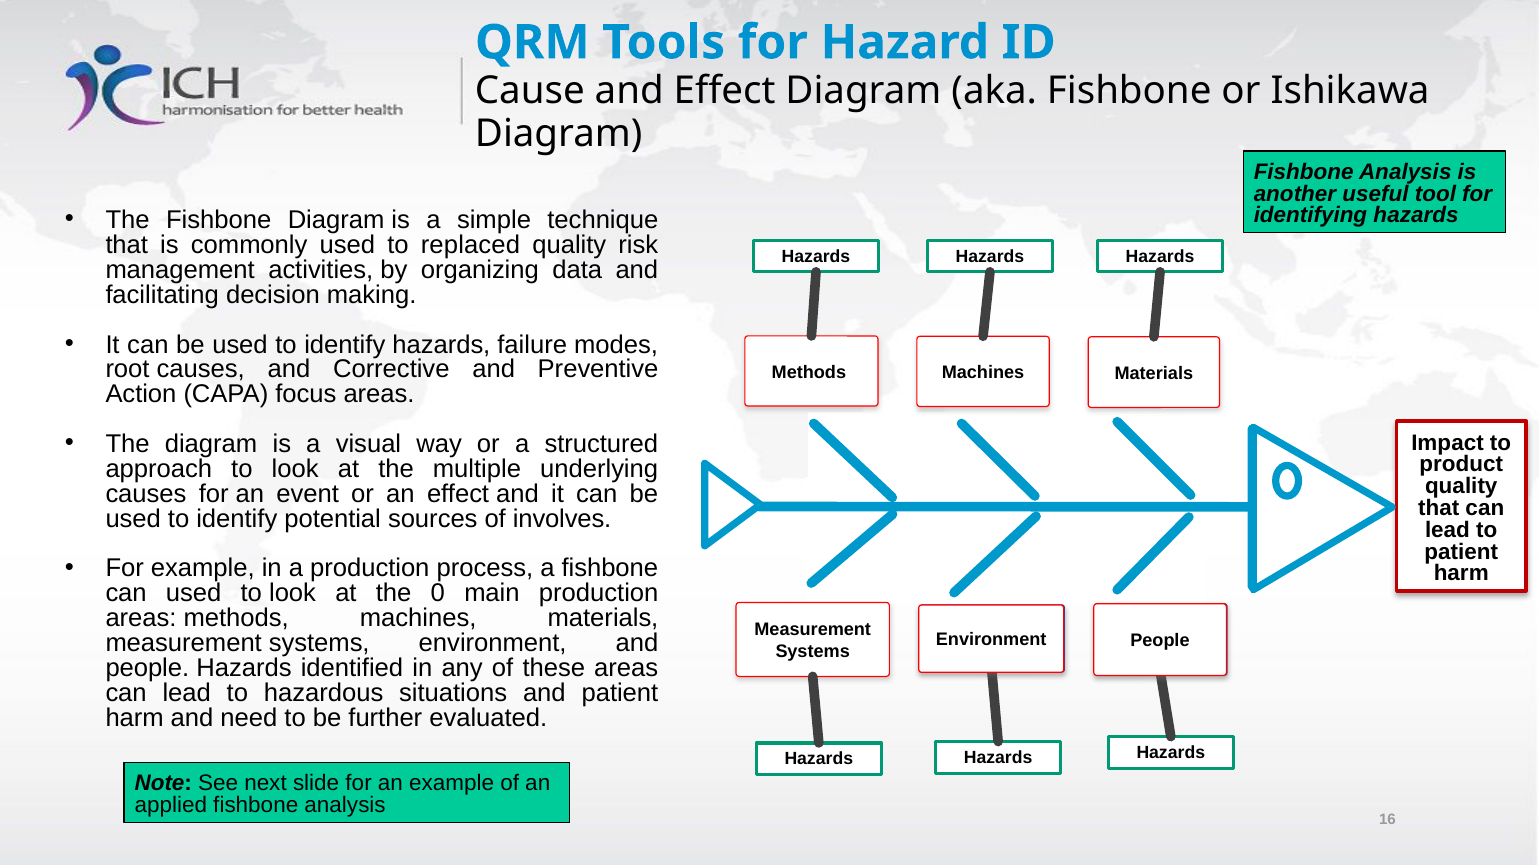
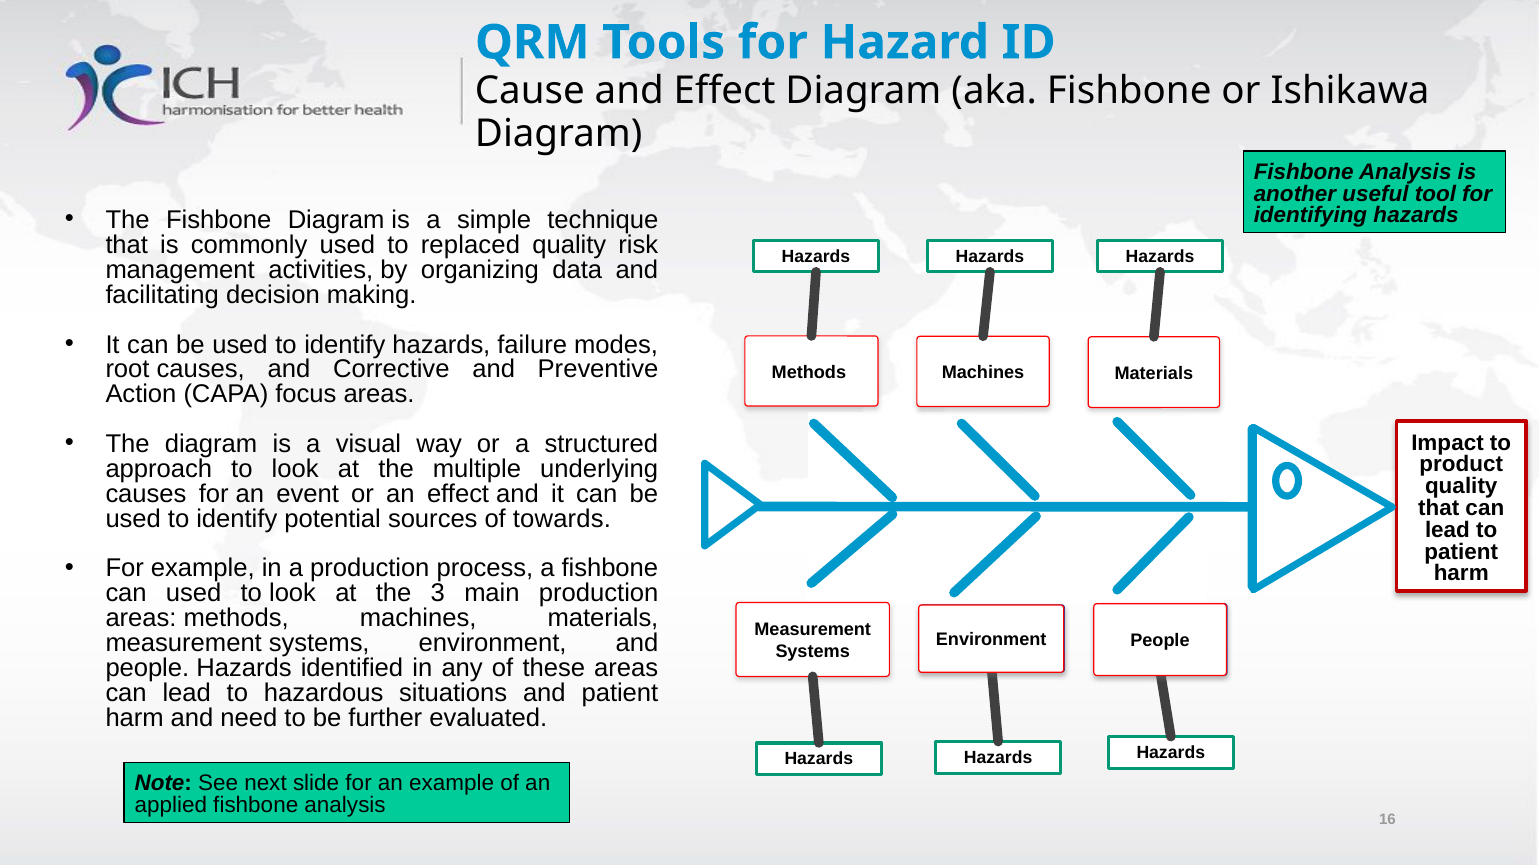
involves: involves -> towards (562, 519)
0: 0 -> 3 (438, 594)
